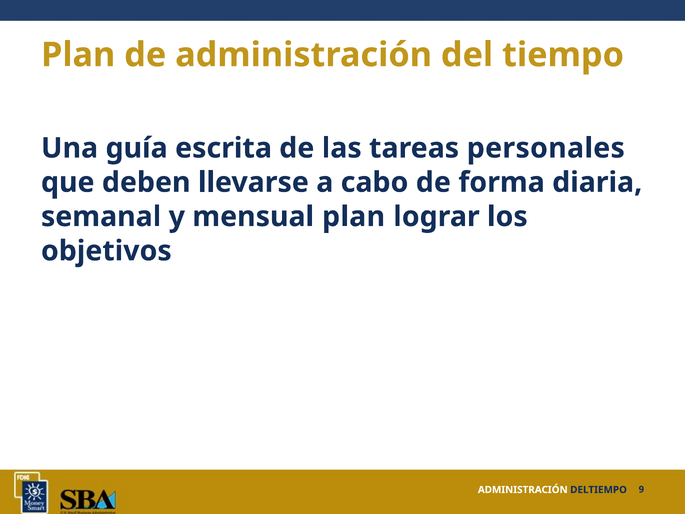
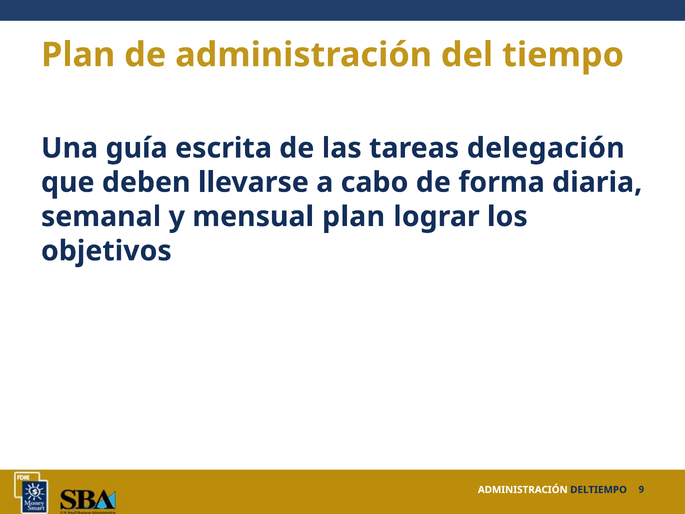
personales: personales -> delegación (546, 148)
